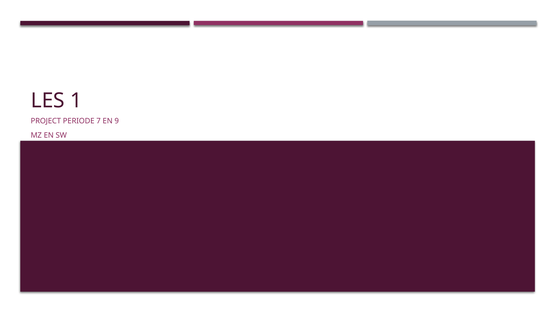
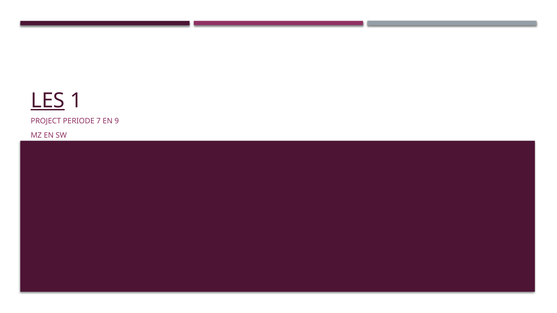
LES underline: none -> present (48, 101)
